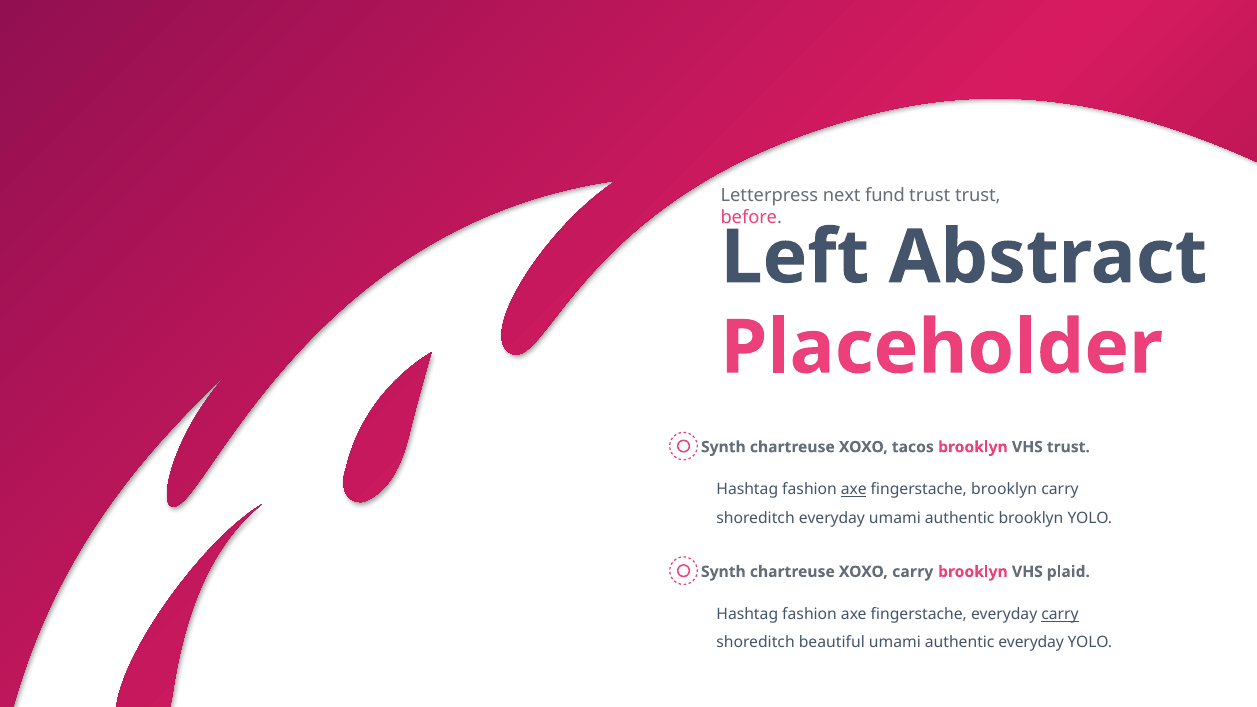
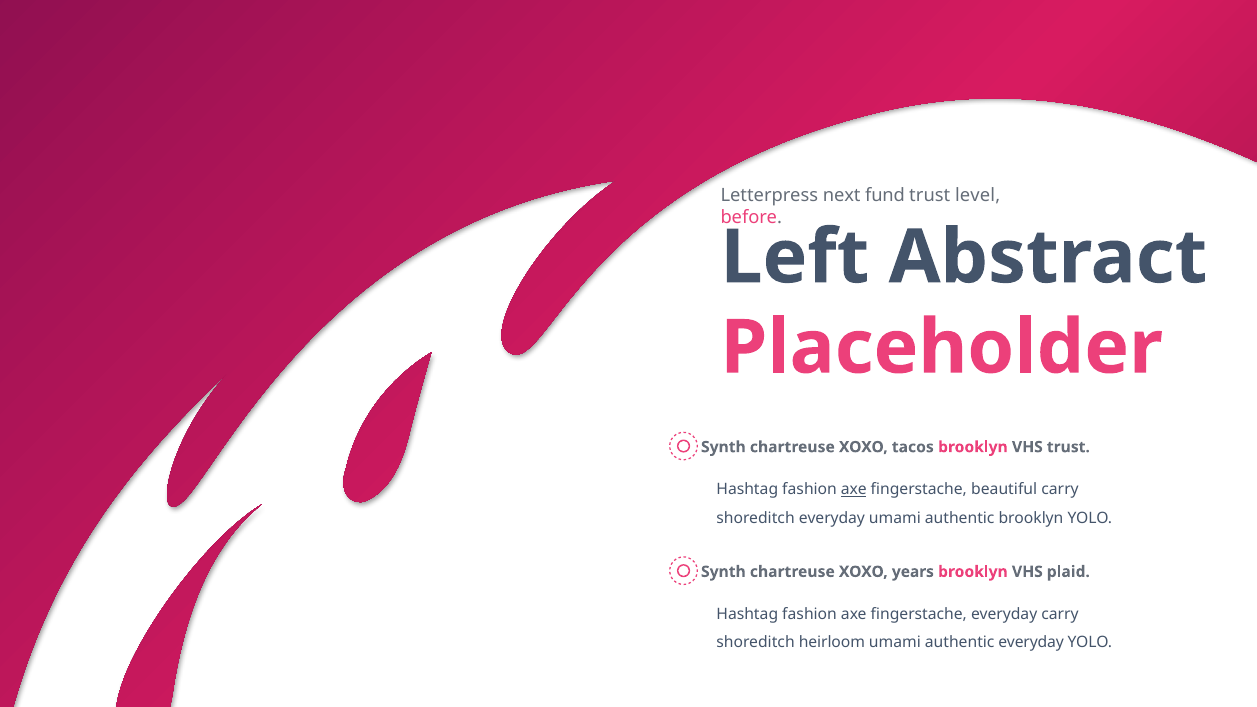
trust trust: trust -> level (978, 196)
fingerstache brooklyn: brooklyn -> beautiful (1004, 490)
XOXO carry: carry -> years (913, 572)
carry underline: present -> none (1060, 614)
beautiful: beautiful -> heirloom (832, 643)
